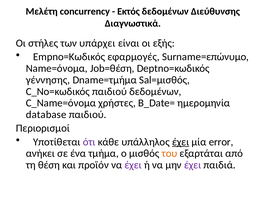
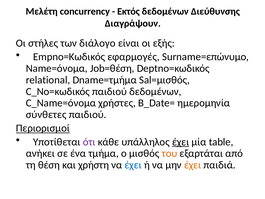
Διαγνωστικά: Διαγνωστικά -> Διαγράψουν (133, 23)
υπάρχει: υπάρχει -> διάλογο (97, 43)
γέννησης: γέννησης -> relational (48, 80)
database: database -> σύνθετες (46, 114)
Περιορισμοί underline: none -> present (43, 128)
error: error -> table (221, 142)
προϊόν: προϊόν -> χρήστη (94, 165)
έχει colour: purple -> blue (133, 165)
έχει colour: purple -> orange (193, 165)
